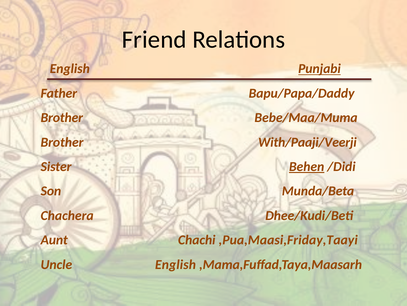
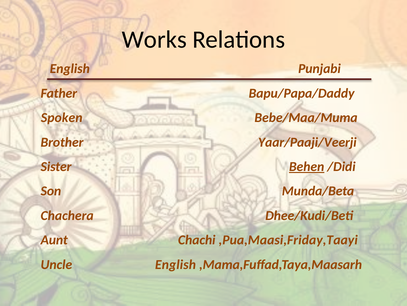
Friend: Friend -> Works (154, 39)
Punjabi underline: present -> none (319, 69)
Brother: Brother -> Spoken (62, 117)
With/Paaji/Veerji: With/Paaji/Veerji -> Yaar/Paaji/Veerji (307, 142)
